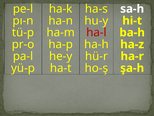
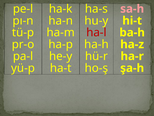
sa-h colour: white -> pink (132, 9)
